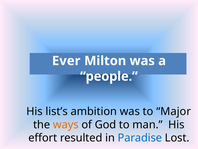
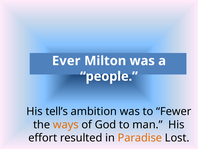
list’s: list’s -> tell’s (57, 111)
Major: Major -> Fewer (174, 111)
Paradise colour: blue -> orange (140, 137)
